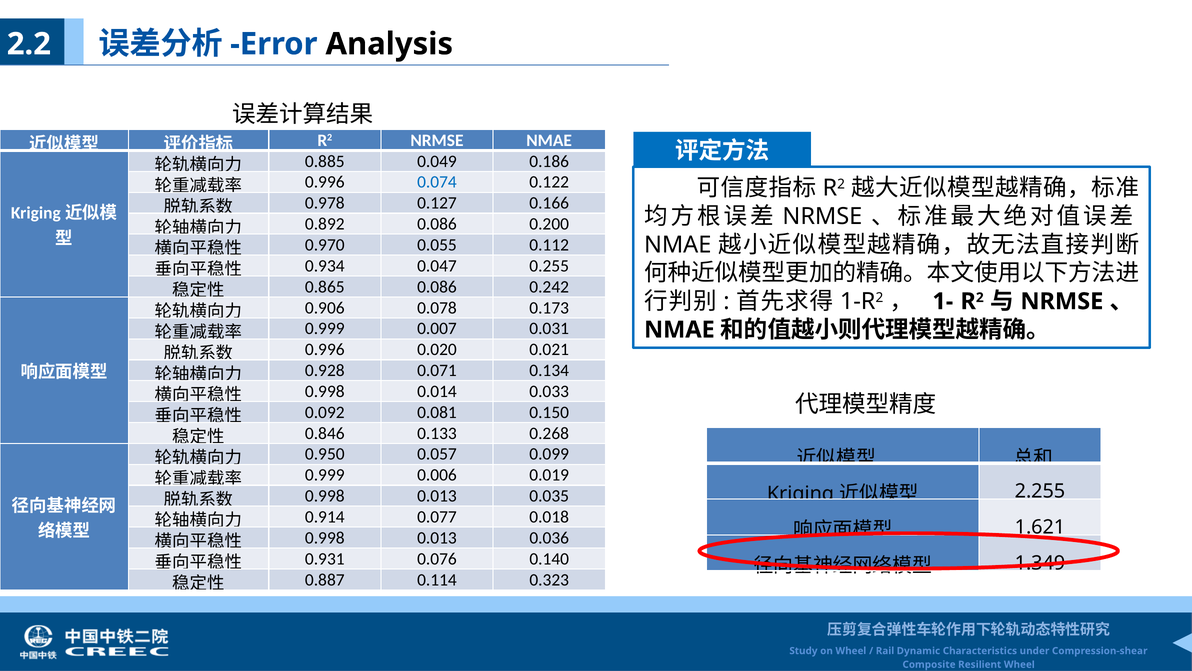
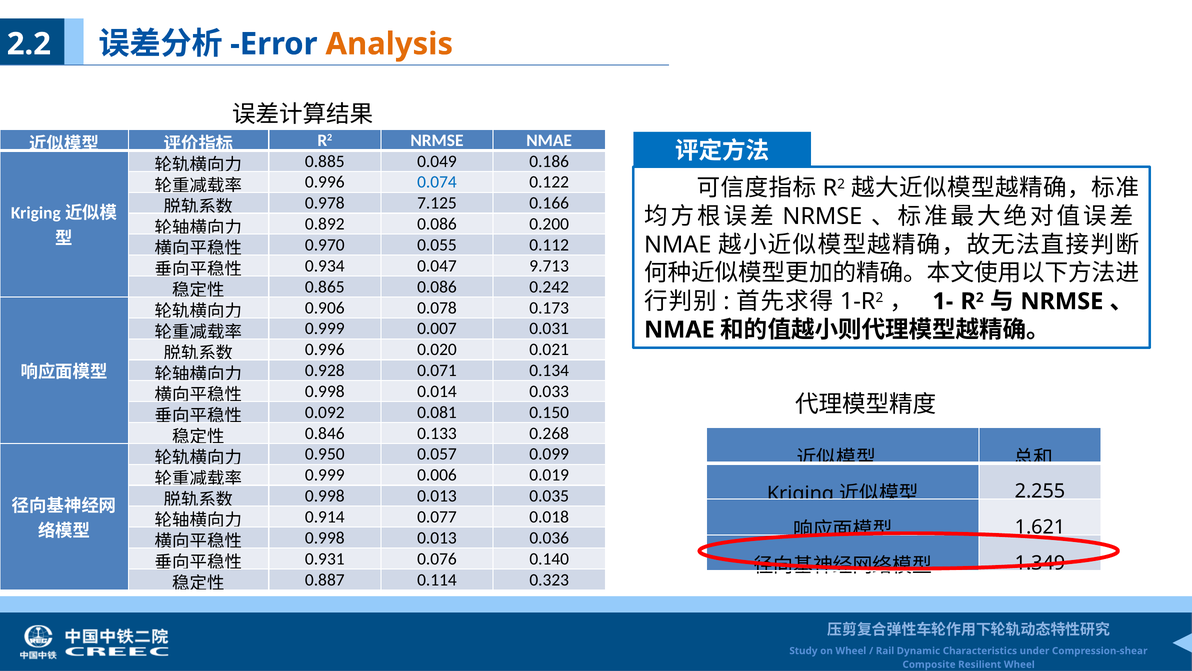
Analysis colour: black -> orange (389, 44)
0.127: 0.127 -> 7.125 (437, 203)
0.255: 0.255 -> 9.713 (549, 266)
